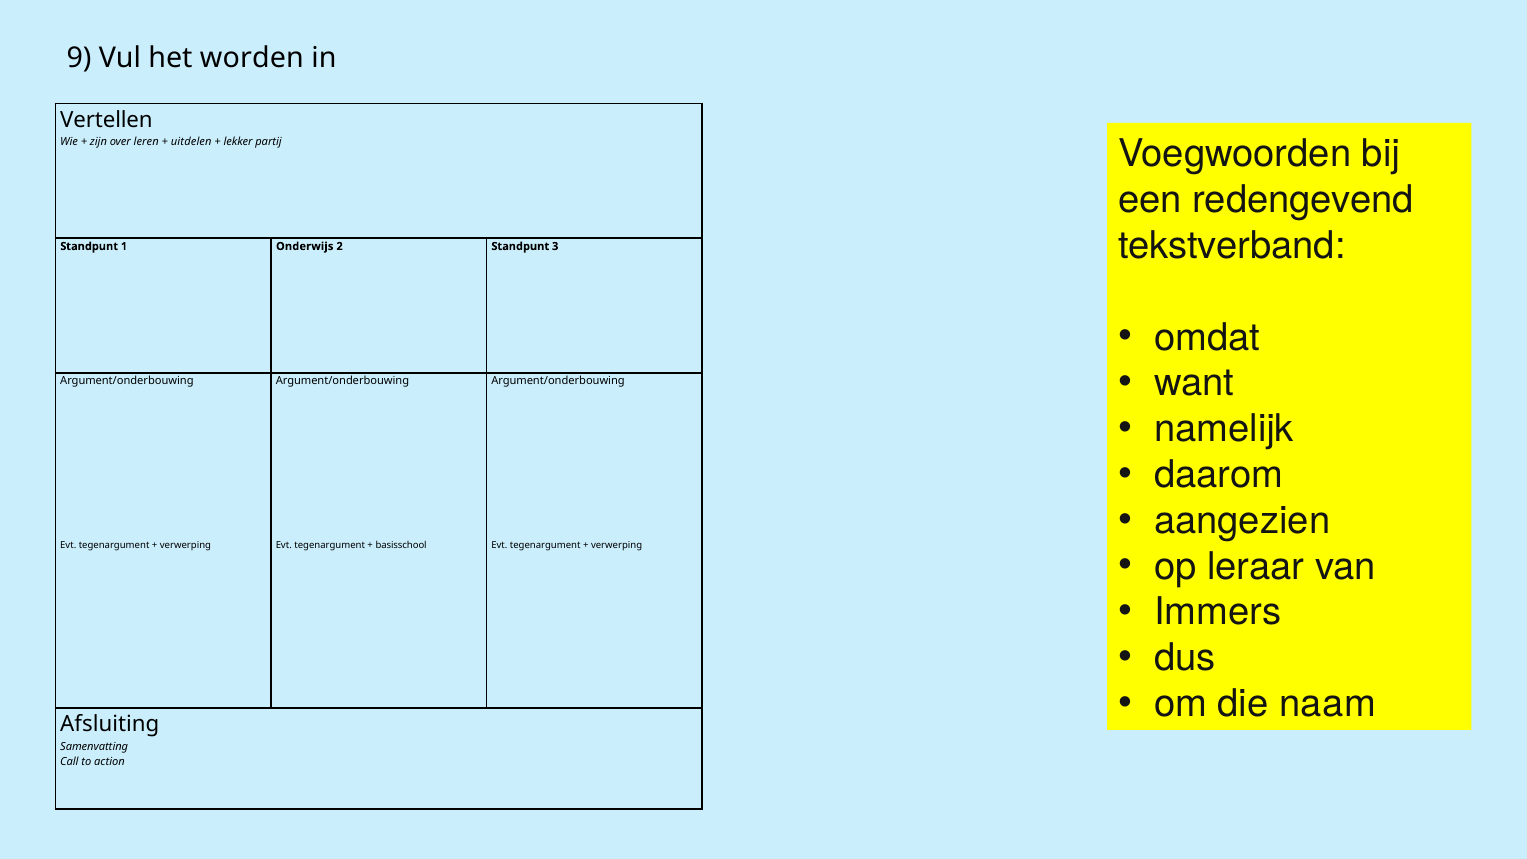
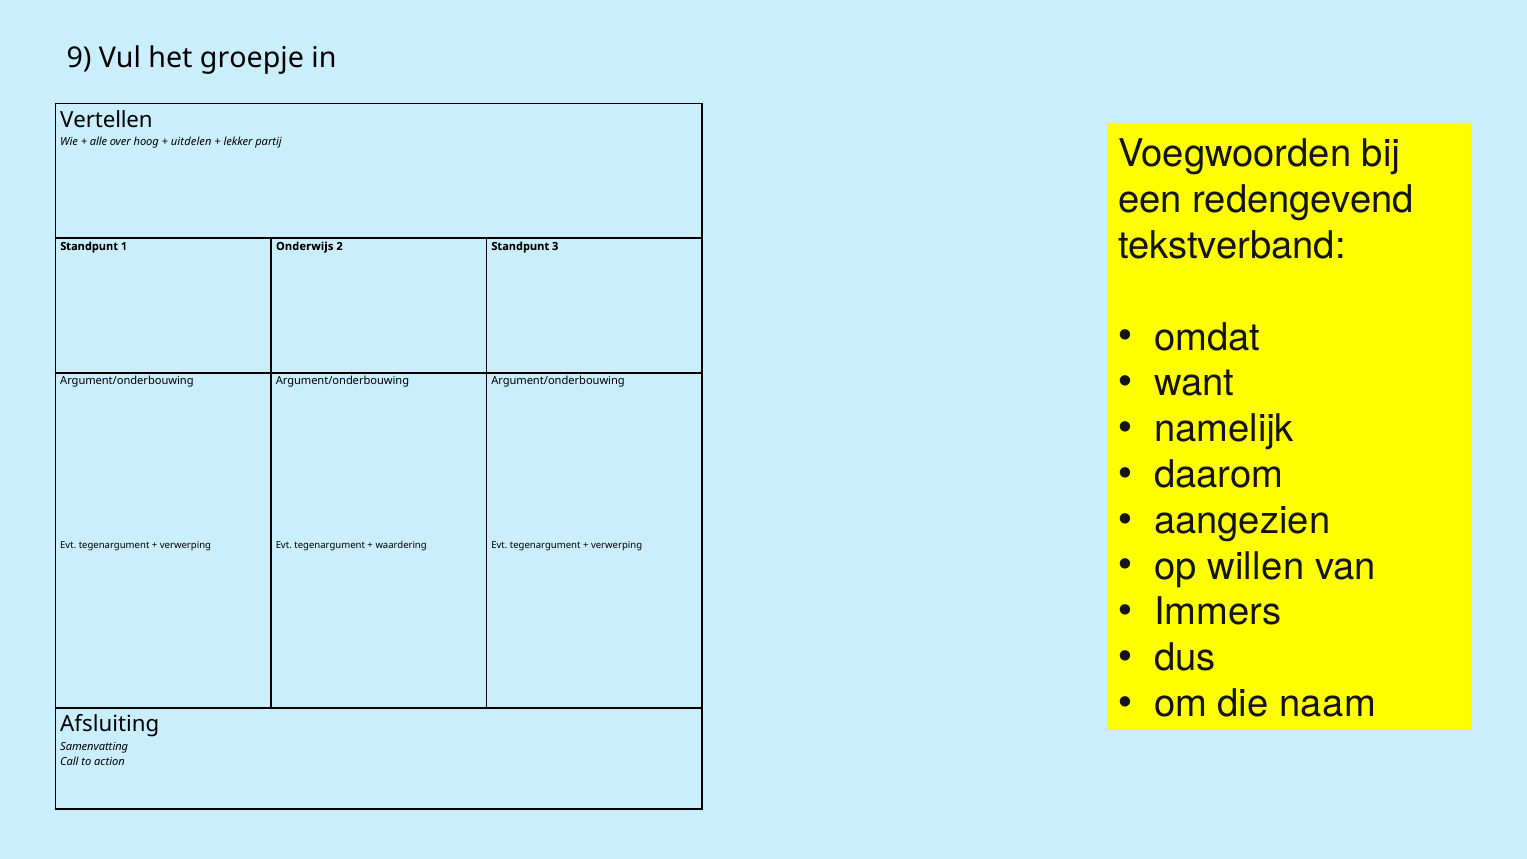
worden: worden -> groepje (252, 59)
zijn: zijn -> alle (99, 142)
leren: leren -> hoog (146, 142)
basisschool: basisschool -> waardering (401, 546)
leraar: leraar -> willen (1256, 566)
